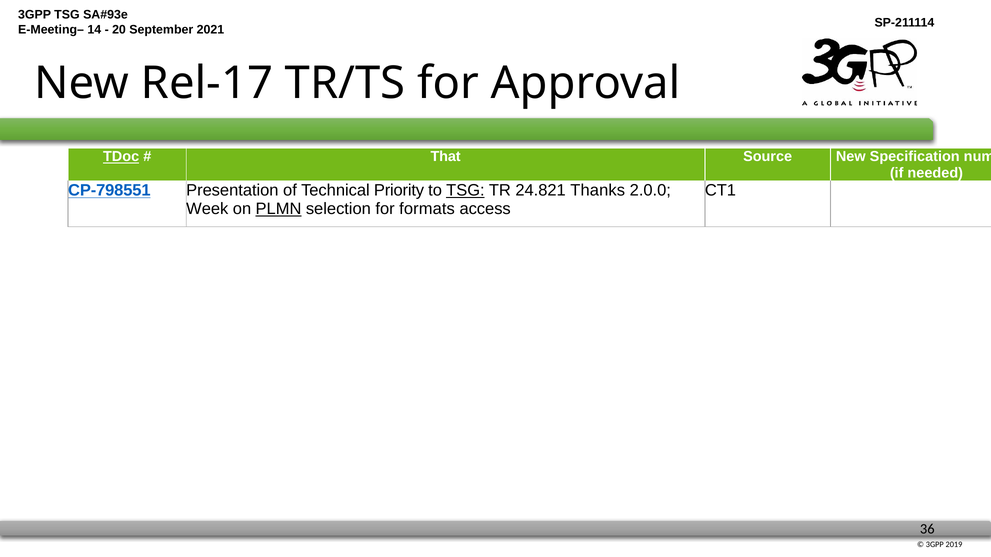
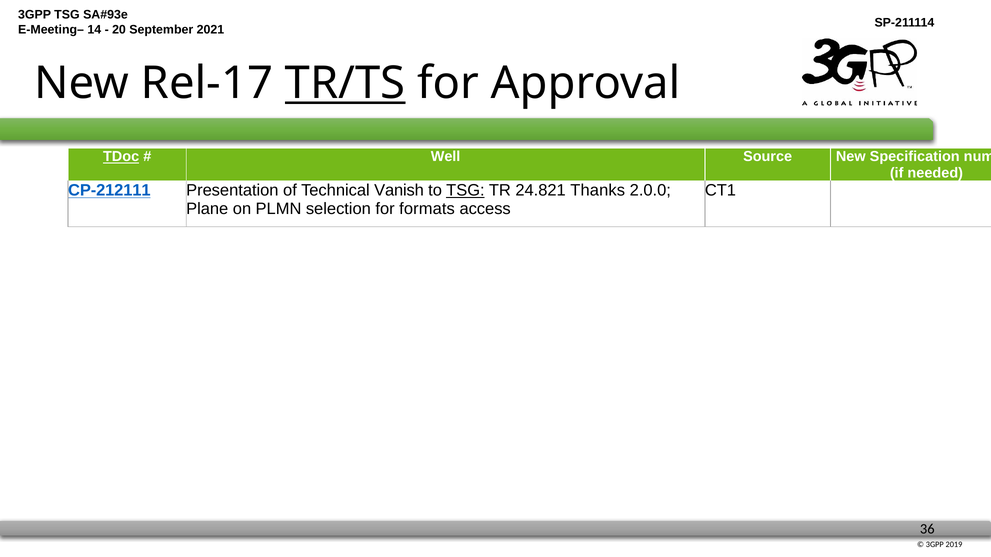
TR/TS underline: none -> present (345, 83)
That: That -> Well (446, 157)
CP-798551: CP-798551 -> CP-212111 (109, 191)
Priority: Priority -> Vanish (399, 191)
Week: Week -> Plane (207, 209)
PLMN underline: present -> none (279, 209)
